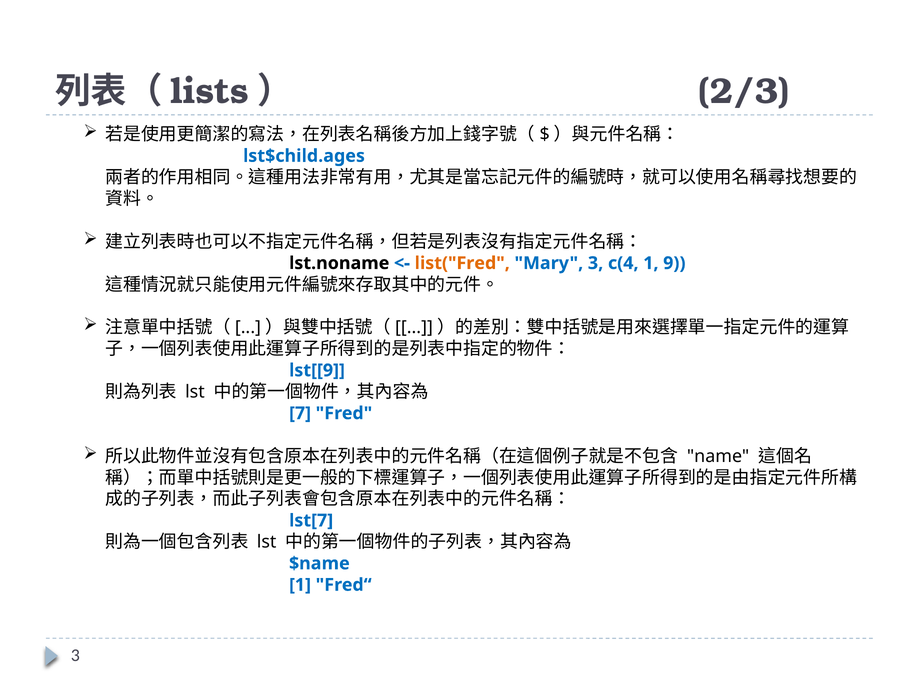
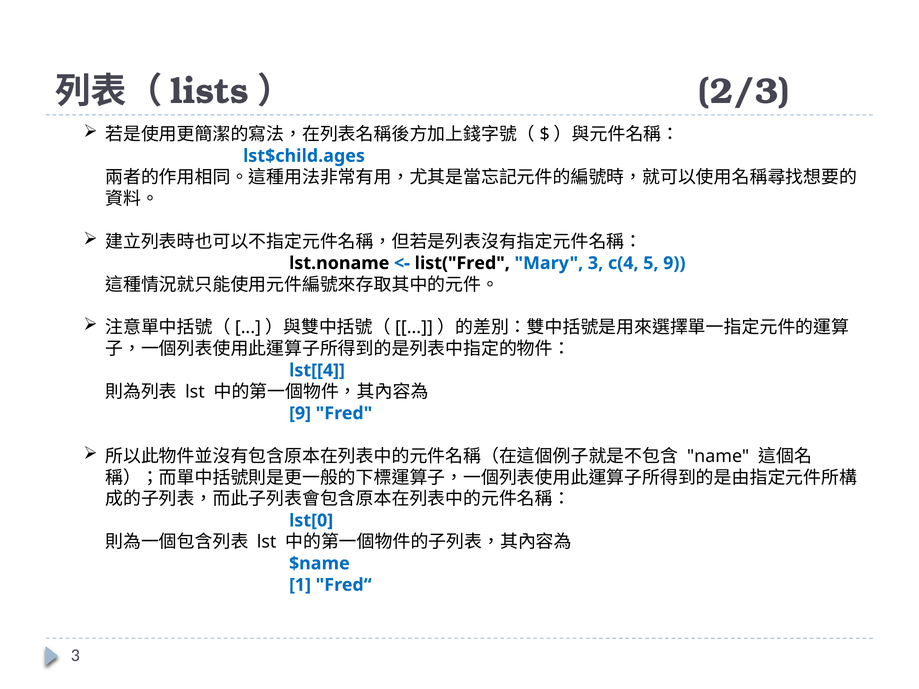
list("Fred colour: orange -> black (462, 263)
c(4 1: 1 -> 5 (651, 263)
lst[[9: lst[[9 -> lst[[4 (317, 371)
7: 7 -> 9 (300, 413)
lst[7: lst[7 -> lst[0 (311, 521)
